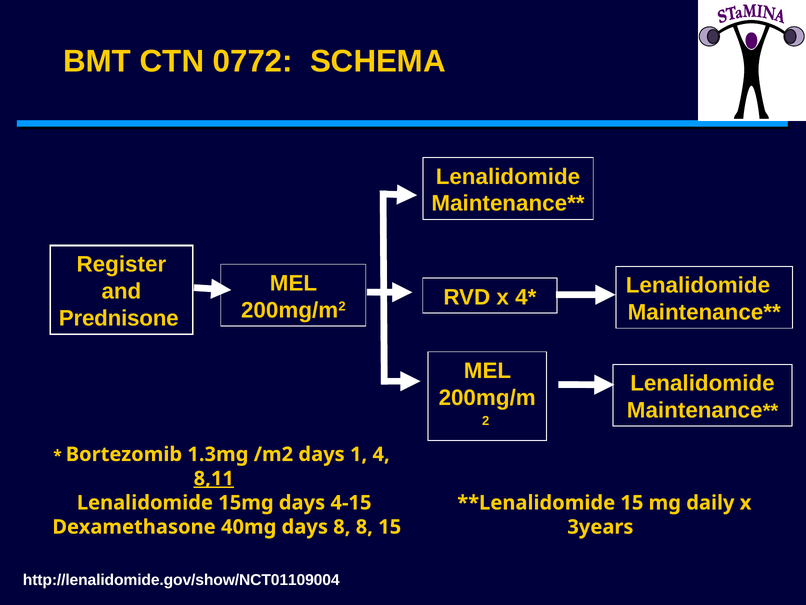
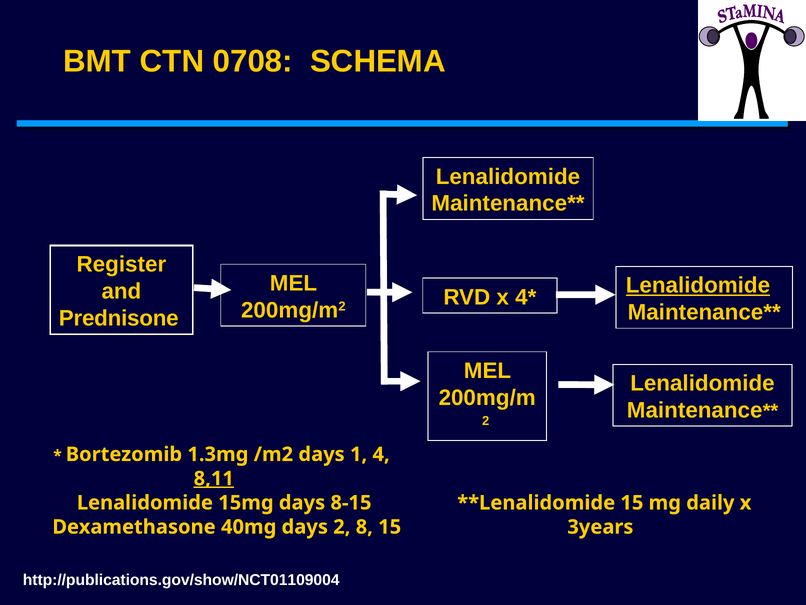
0772: 0772 -> 0708 (253, 61)
Lenalidomide underline: none -> present (698, 285)
4-15: 4-15 -> 8-15 (351, 502)
days 8: 8 -> 2 (342, 527)
http://lenalidomide.gov/show/NCT01109004: http://lenalidomide.gov/show/NCT01109004 -> http://publications.gov/show/NCT01109004 (181, 580)
